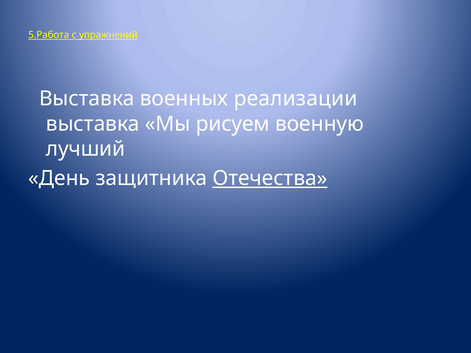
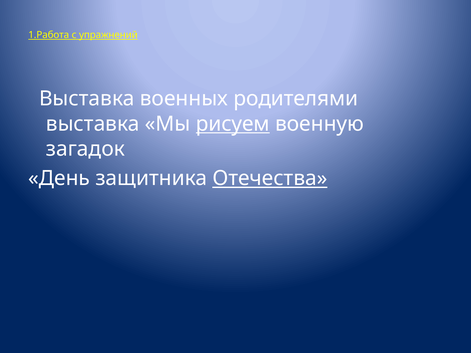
5.Работа: 5.Работа -> 1.Работа (49, 35)
реализации: реализации -> родителями (296, 99)
рисуем underline: none -> present (233, 124)
лучший: лучший -> загадок (85, 149)
